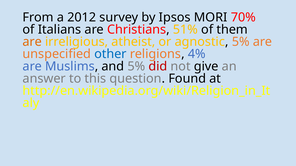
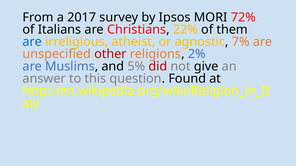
2012: 2012 -> 2017 (82, 17)
70%: 70% -> 72% (243, 17)
51%: 51% -> 22% (185, 30)
are colour: orange -> blue (32, 42)
agnostic 5%: 5% -> 7% (241, 42)
other colour: blue -> red (110, 54)
4%: 4% -> 2% (197, 54)
